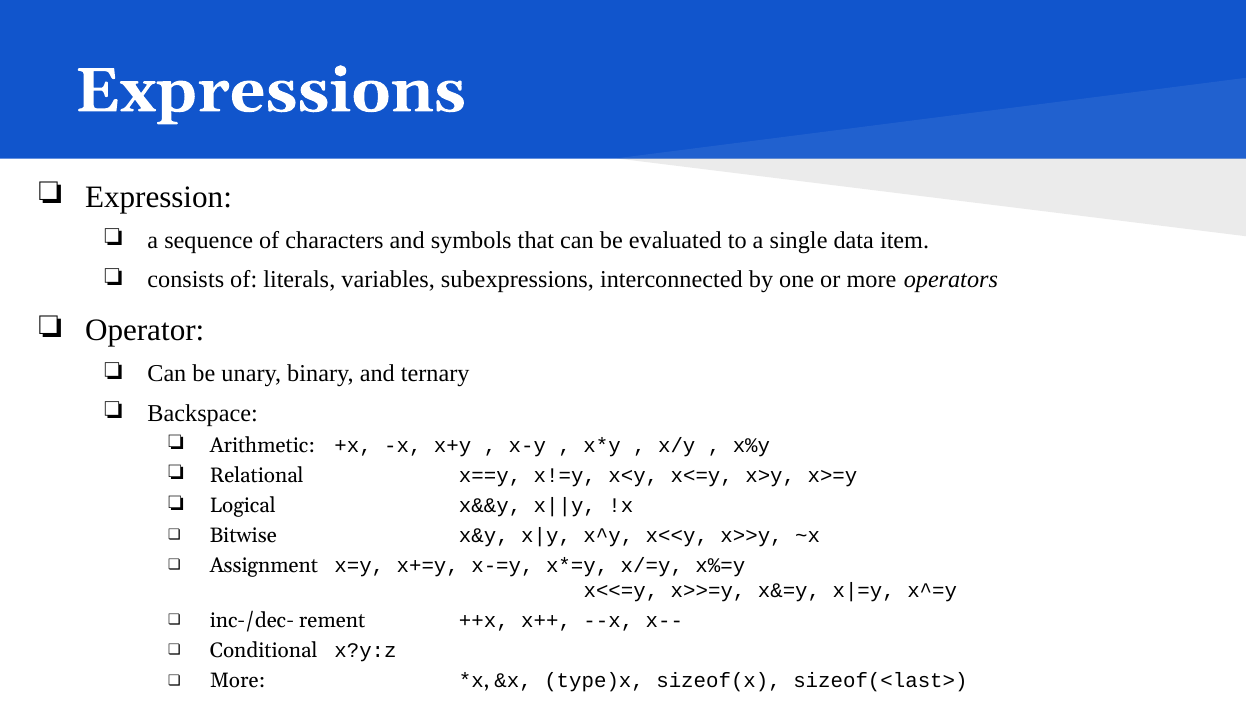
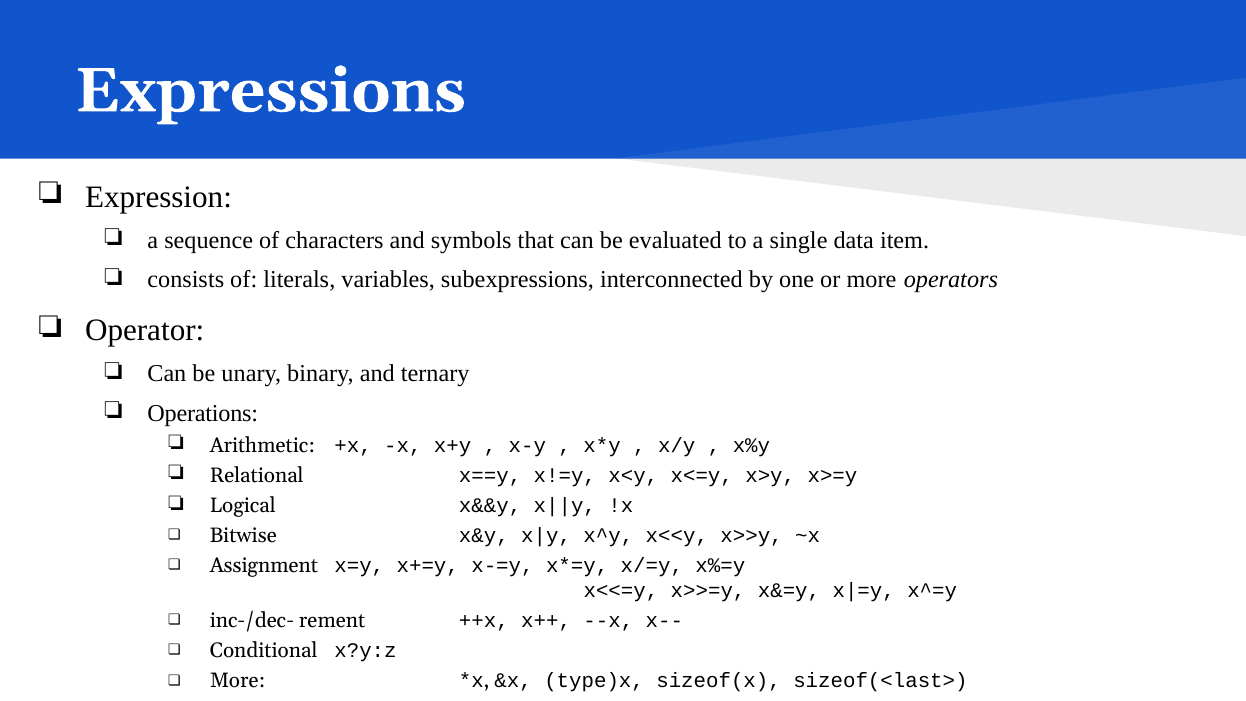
Backspace: Backspace -> Operations (203, 413)
